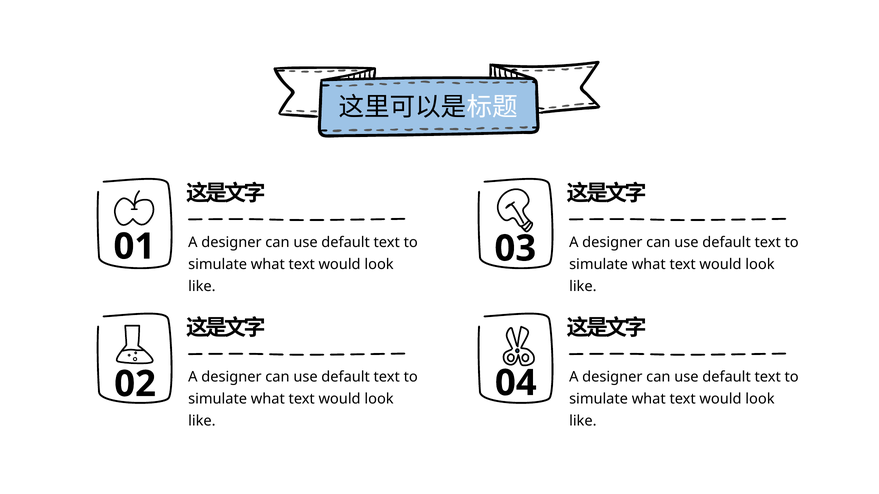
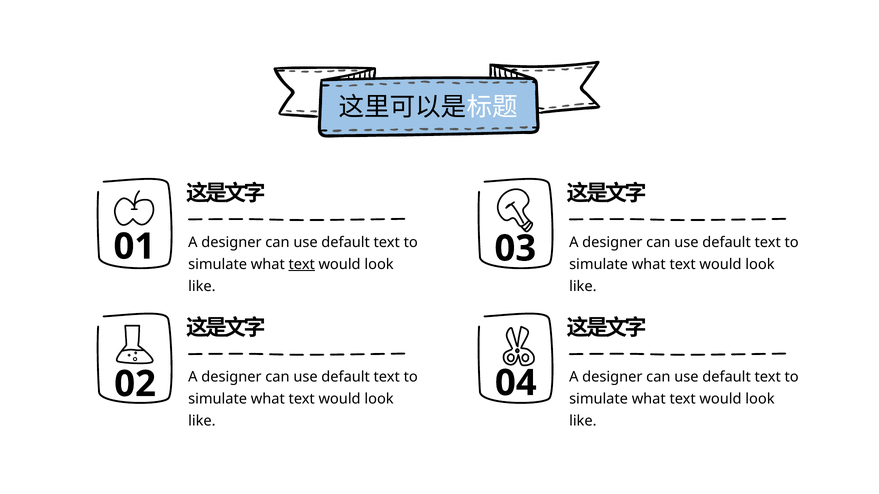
text underline: none -> present (302, 265)
